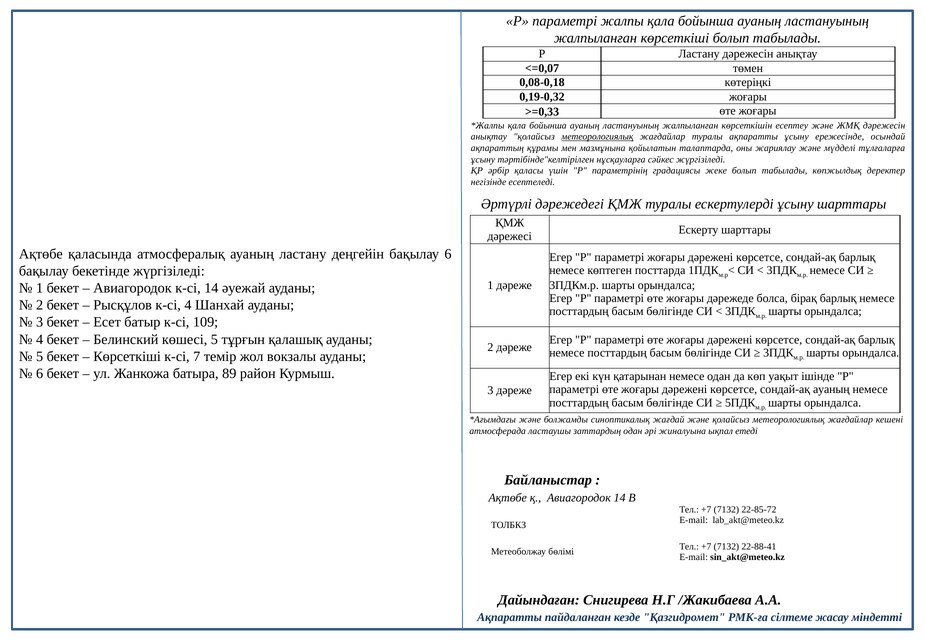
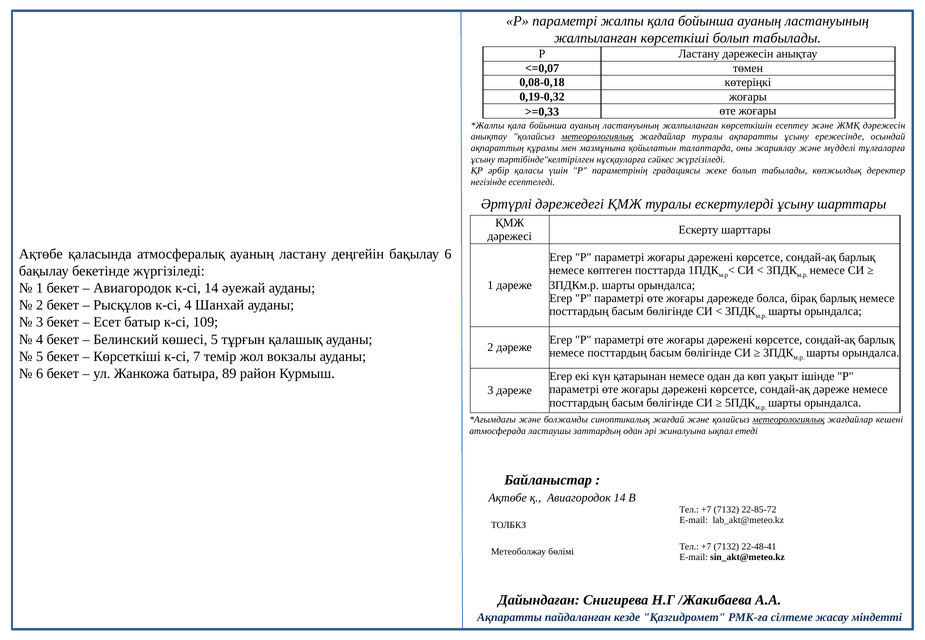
сондай-ақ ауаның: ауаның -> дәреже (831, 390)
метеорологиялық underline: none -> present (789, 420)
22-88-41: 22-88-41 -> 22-48-41 (759, 547)
